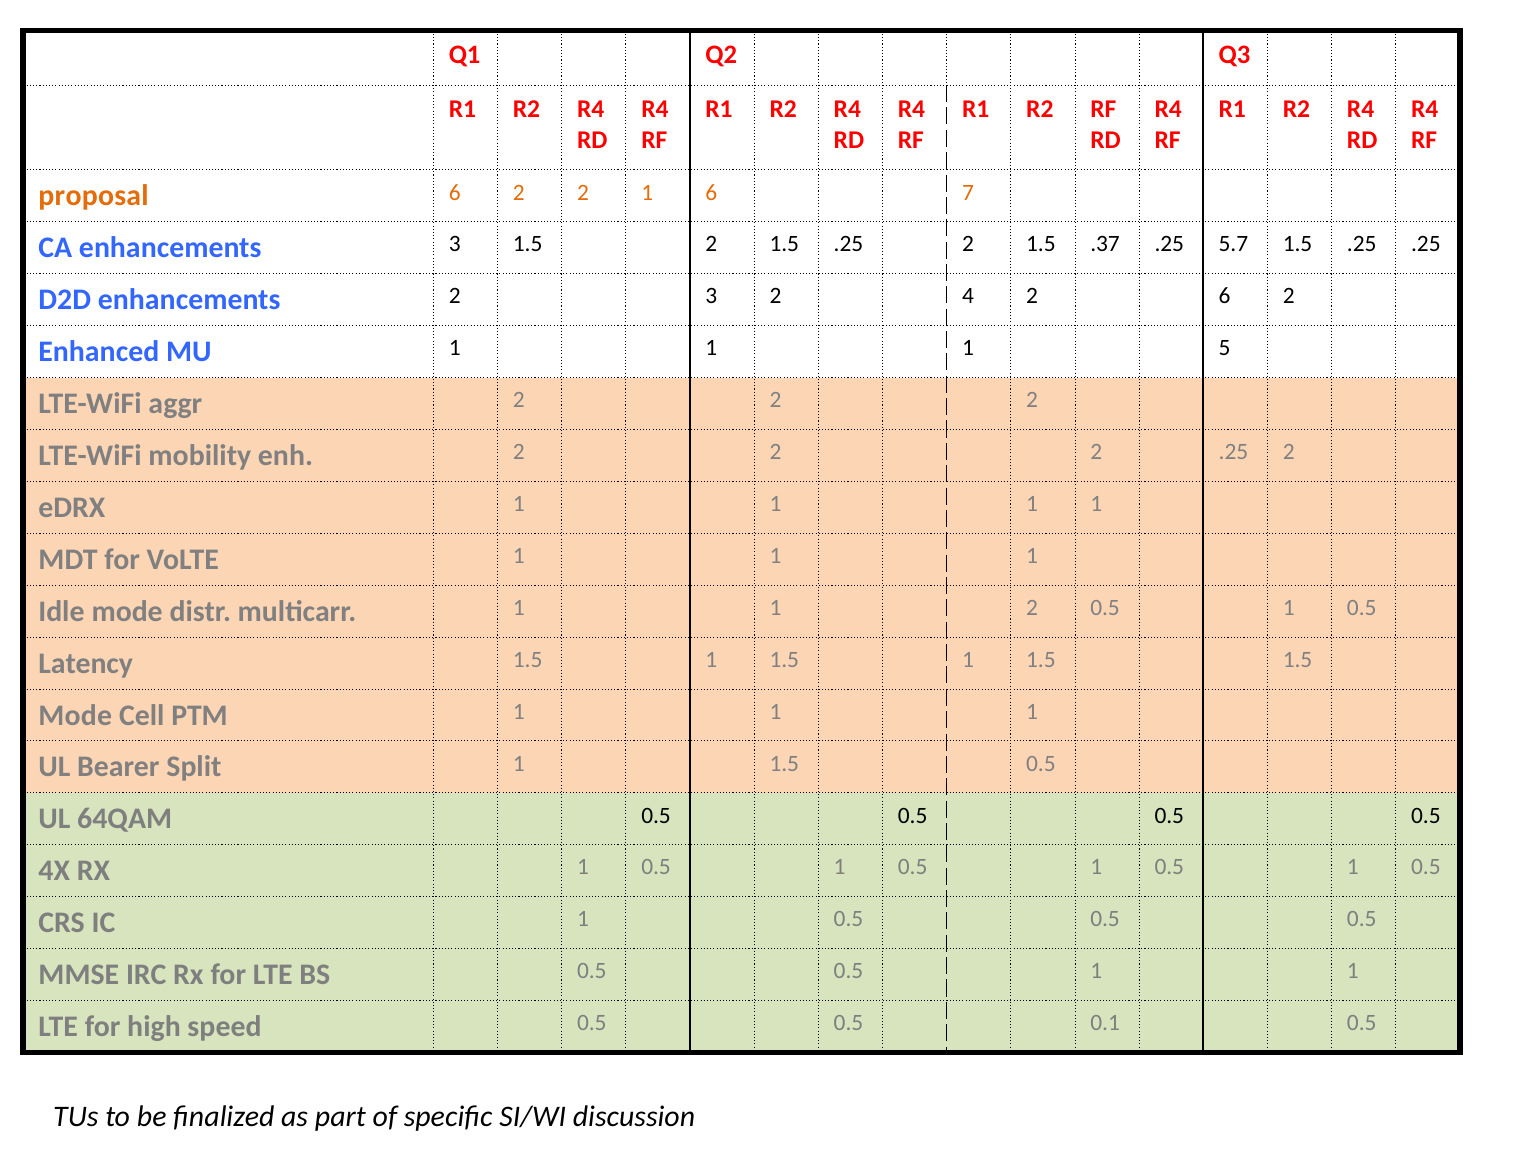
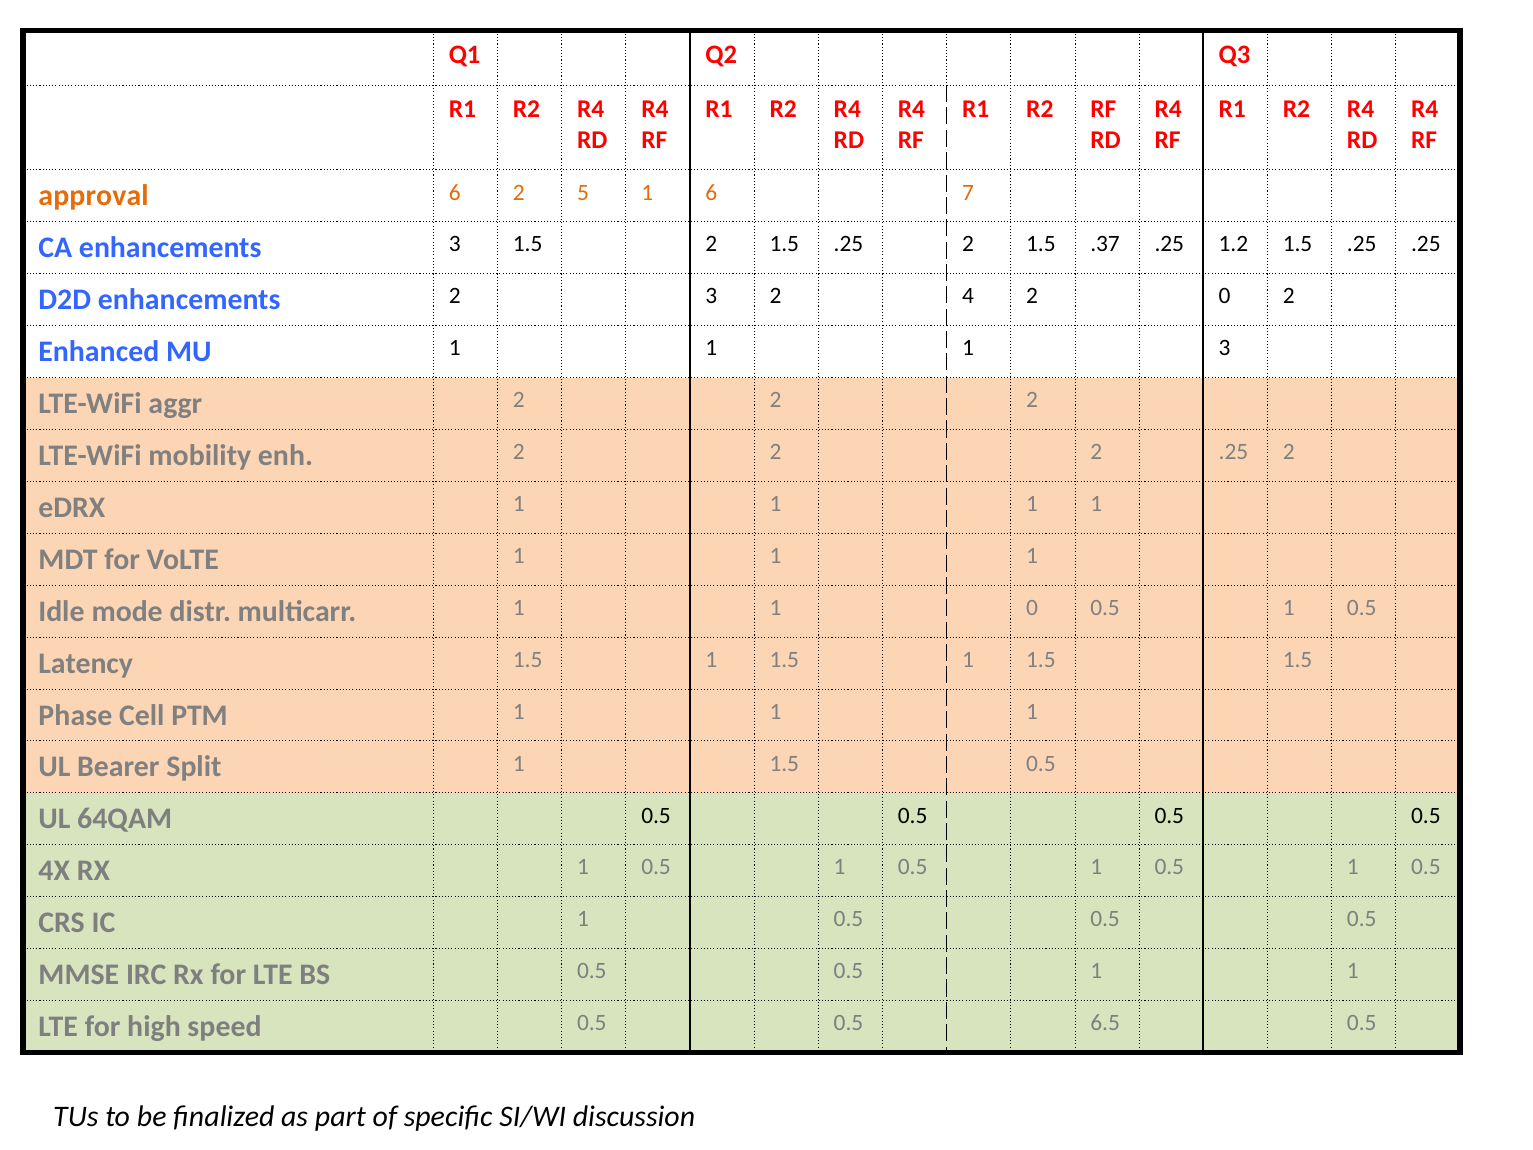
proposal: proposal -> approval (94, 196)
6 2 2: 2 -> 5 (583, 192)
5.7: 5.7 -> 1.2 (1233, 244)
2 6: 6 -> 0 (1225, 296)
1 5: 5 -> 3 (1225, 348)
1 2: 2 -> 0 (1032, 608)
Mode: Mode -> Phase (75, 715)
0.1: 0.1 -> 6.5 (1105, 1023)
